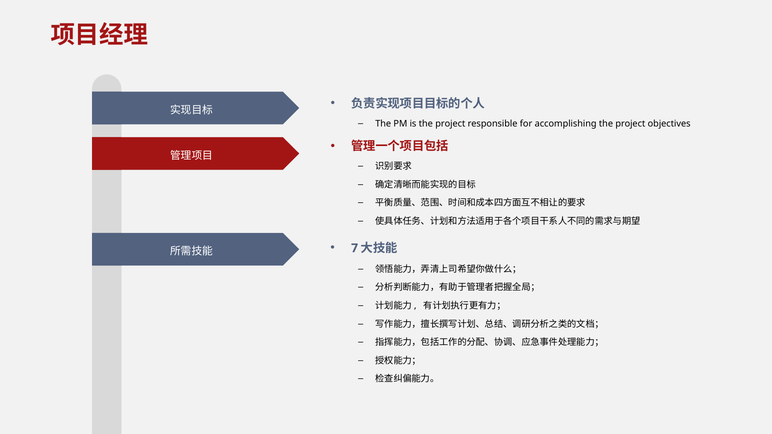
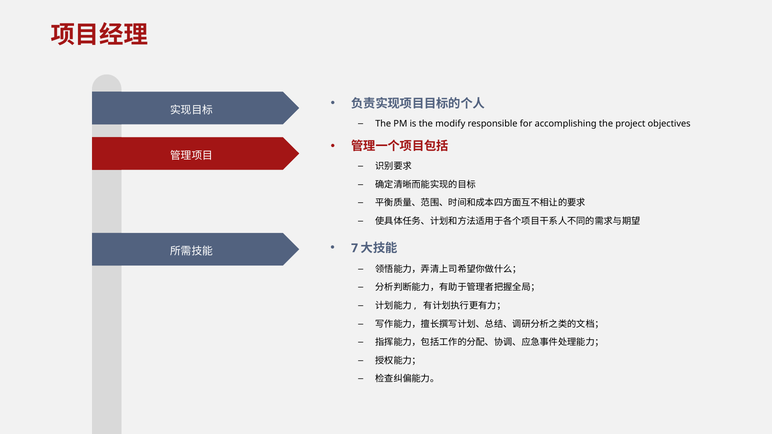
is the project: project -> modify (450, 124)
